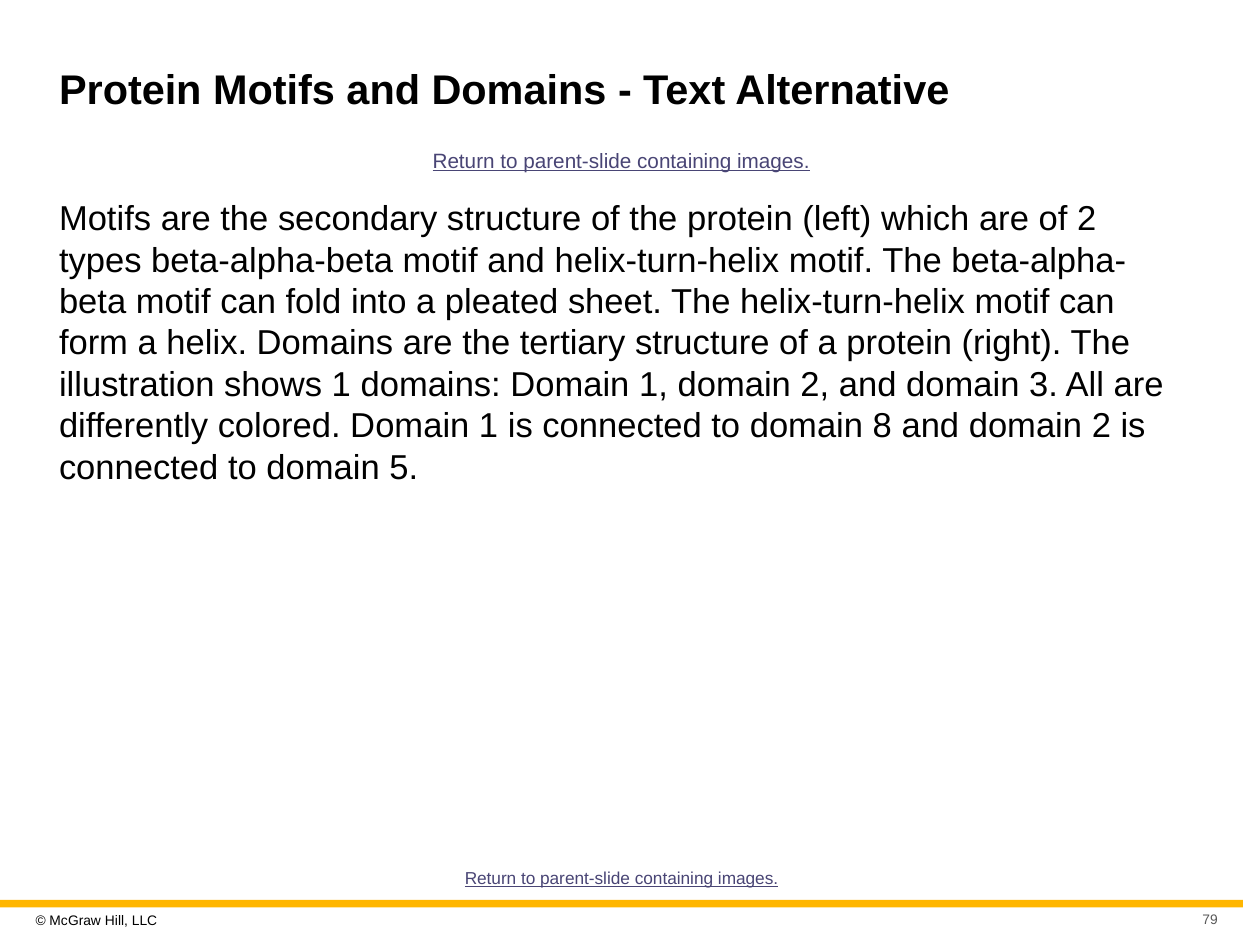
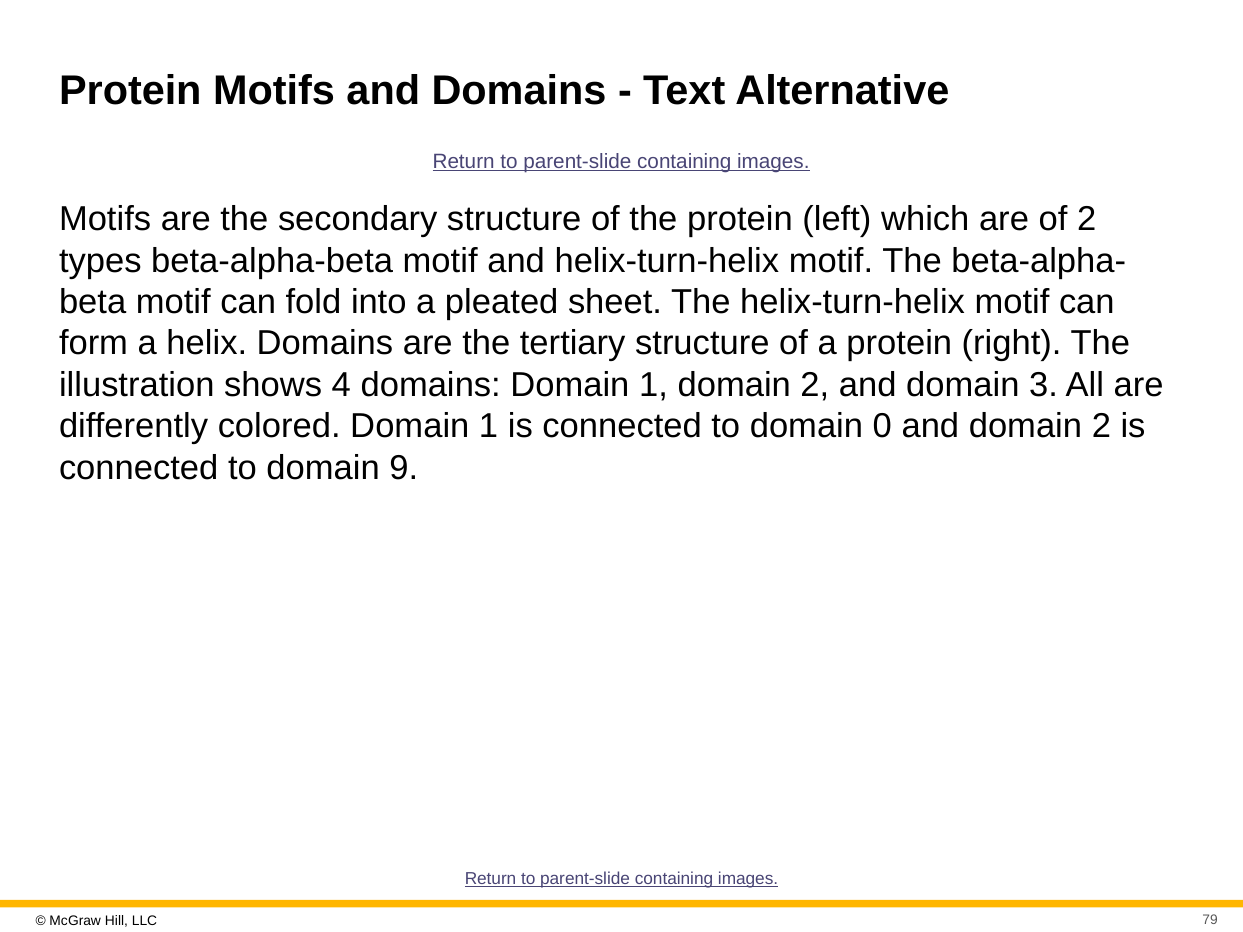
shows 1: 1 -> 4 (341, 385)
8: 8 -> 0 (882, 427)
5: 5 -> 9 (404, 468)
